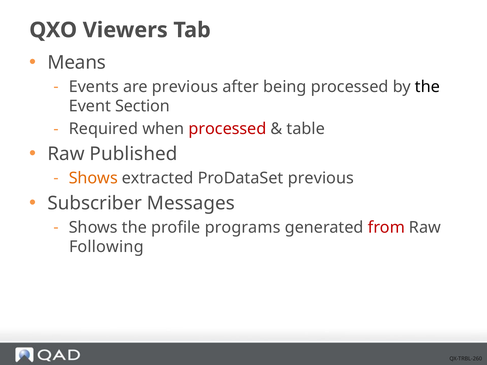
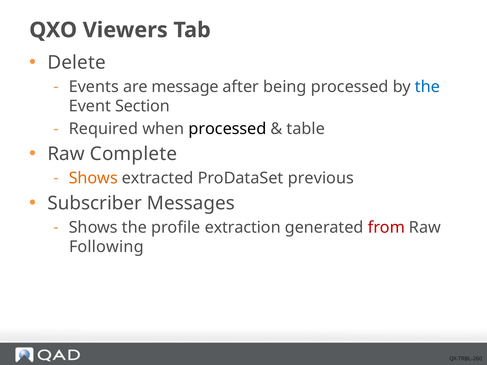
Means: Means -> Delete (77, 63)
are previous: previous -> message (185, 87)
the colour: black -> blue (427, 87)
processed colour: red -> black (227, 129)
Published: Published -> Complete (133, 154)
programs: programs -> extraction (243, 228)
